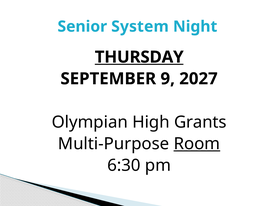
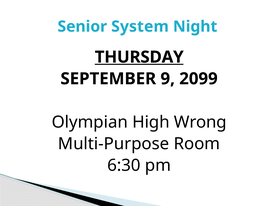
2027: 2027 -> 2099 (198, 79)
Grants: Grants -> Wrong (200, 122)
Room underline: present -> none (197, 144)
